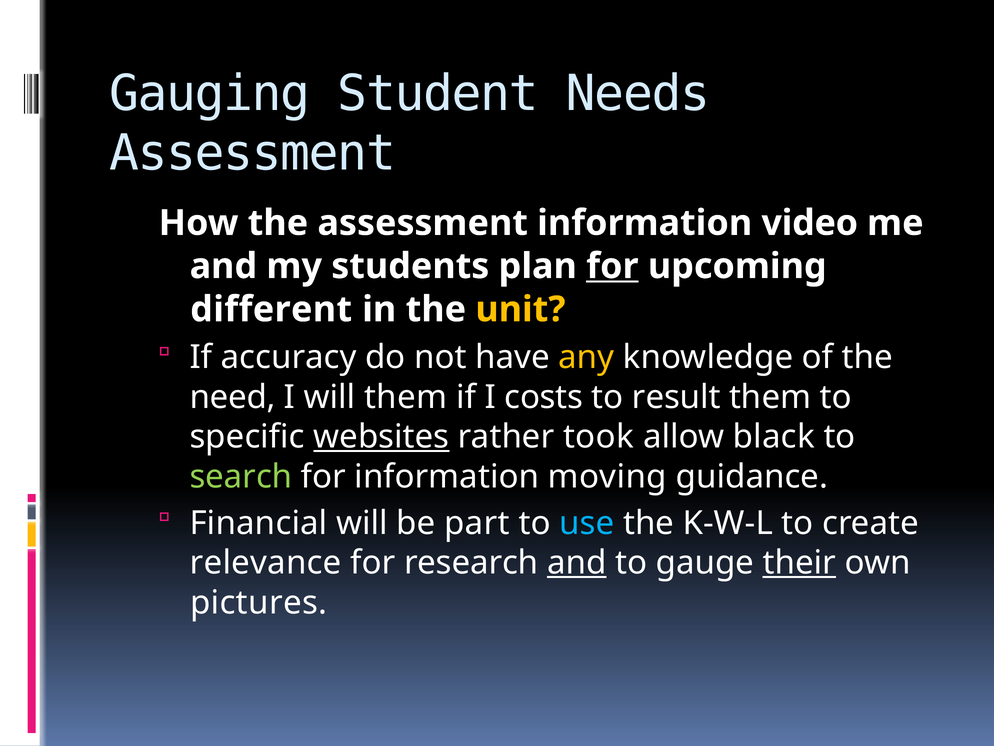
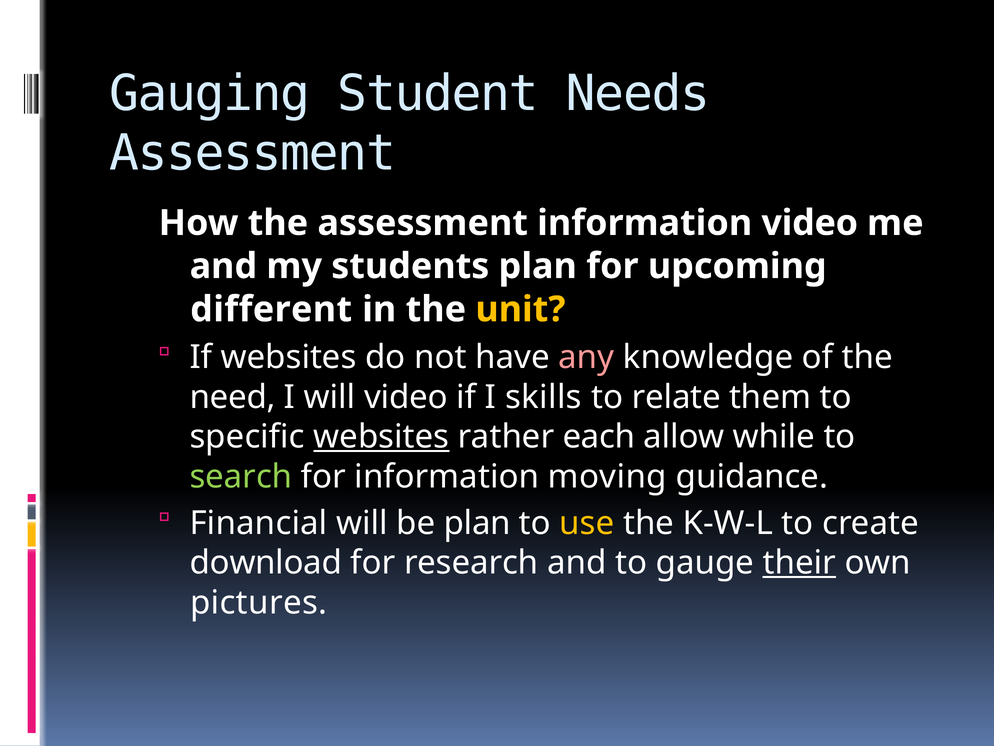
for underline: present -> none (612, 266)
If accuracy: accuracy -> websites (289, 357)
any colour: yellow -> pink (586, 357)
will them: them -> video (406, 397)
costs: costs -> skills (543, 397)
result: result -> relate (676, 397)
took: took -> each (599, 437)
black: black -> while (774, 437)
be part: part -> plan (477, 523)
use colour: light blue -> yellow (587, 523)
relevance: relevance -> download (266, 562)
and underline: present -> none (577, 562)
